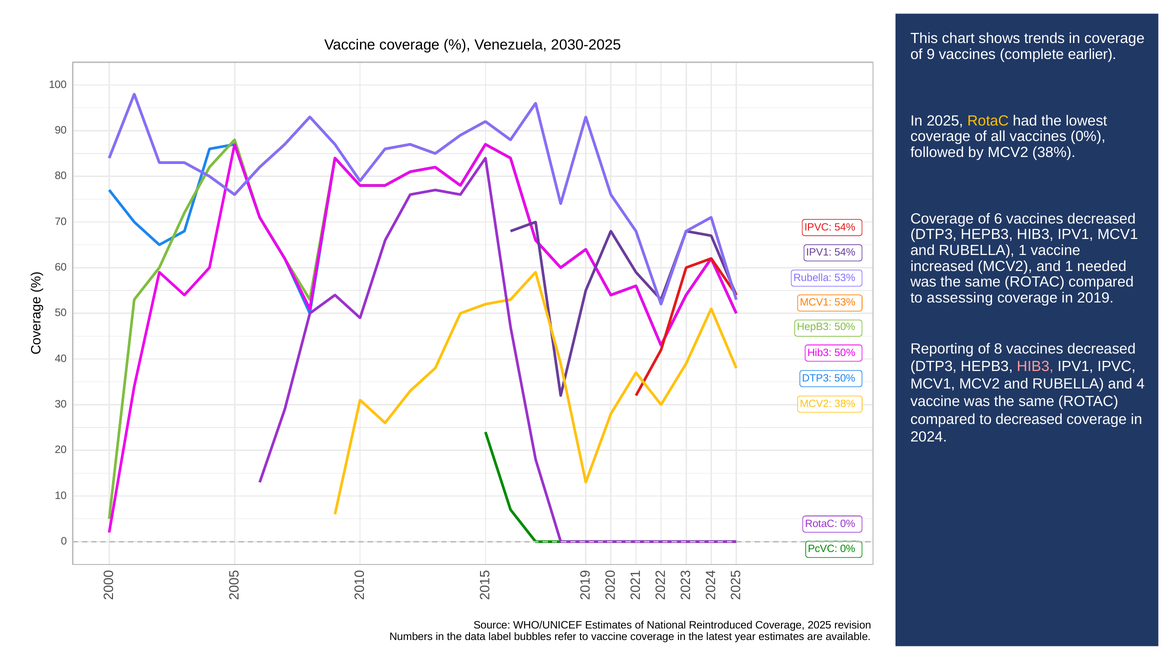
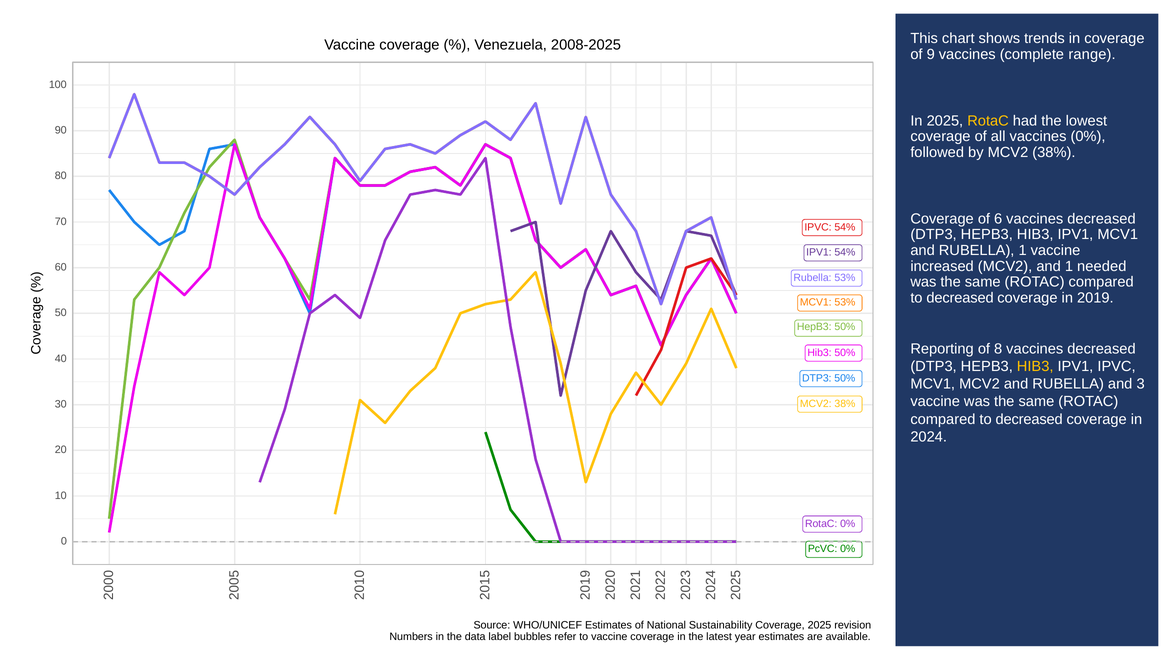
2030-2025: 2030-2025 -> 2008-2025 (586, 45)
earlier: earlier -> range (1092, 54)
assessing: assessing -> decreased (960, 298)
HIB3 colour: pink -> yellow (1035, 366)
and 4: 4 -> 3 (1141, 384)
Reintroduced: Reintroduced -> Sustainability (721, 625)
